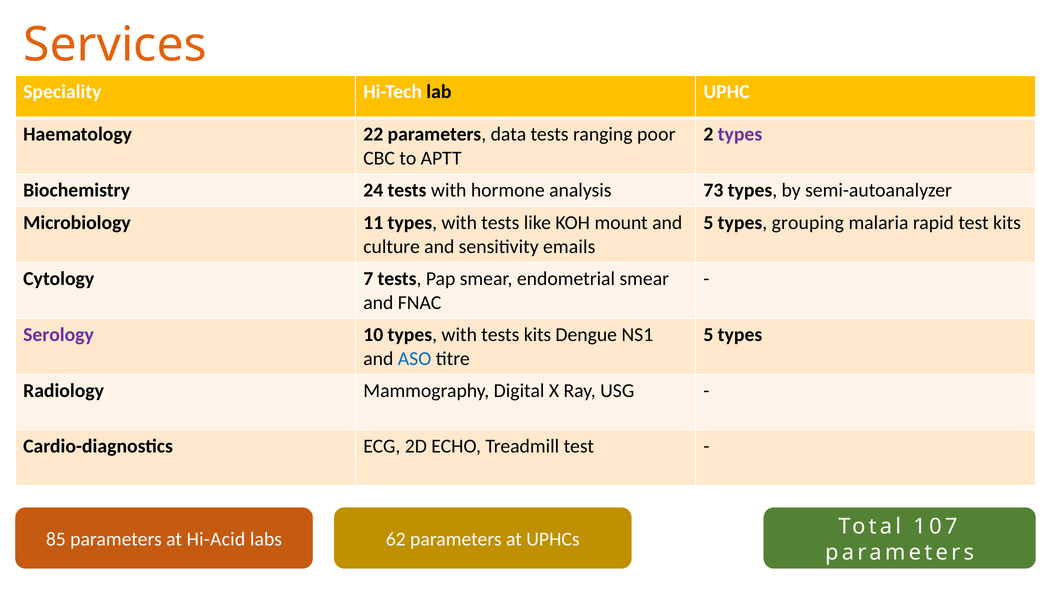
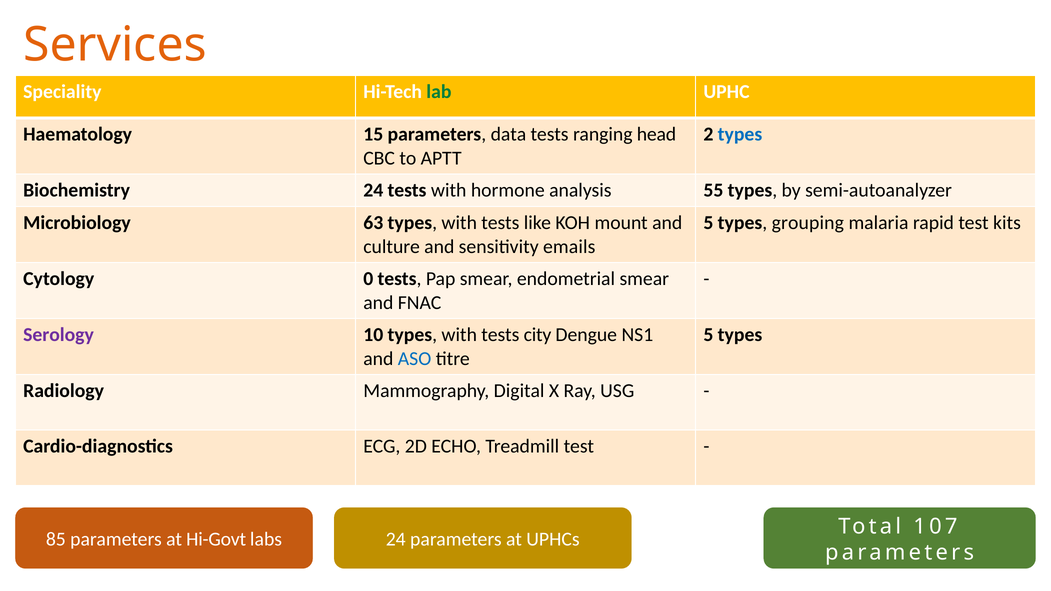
lab colour: black -> green (439, 92)
22: 22 -> 15 (373, 134)
poor: poor -> head (657, 134)
types colour: purple -> blue (740, 134)
73: 73 -> 55 (713, 190)
11: 11 -> 63 (373, 223)
7: 7 -> 0 (368, 279)
tests kits: kits -> city (538, 335)
Hi-Acid: Hi-Acid -> Hi-Govt (216, 540)
labs 62: 62 -> 24 (396, 540)
